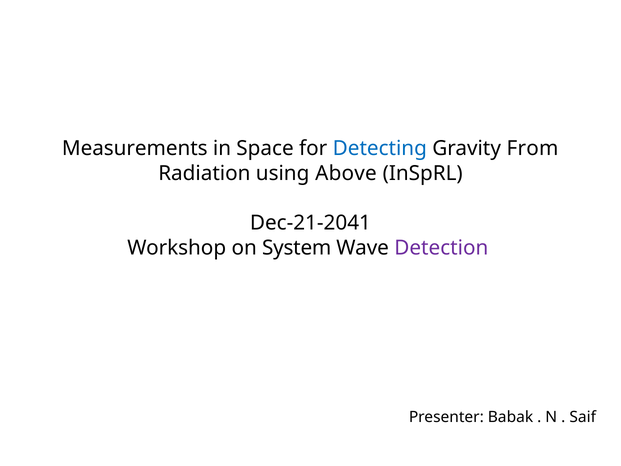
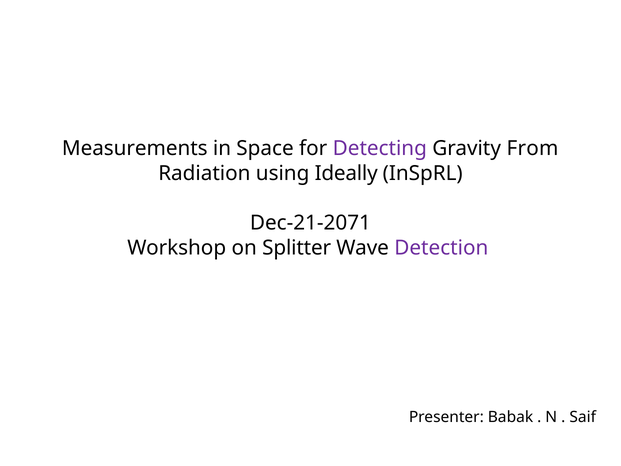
Detecting colour: blue -> purple (380, 148)
Above: Above -> Ideally (346, 173)
Dec-21-2041: Dec-21-2041 -> Dec-21-2071 (310, 223)
System: System -> Splitter (297, 248)
